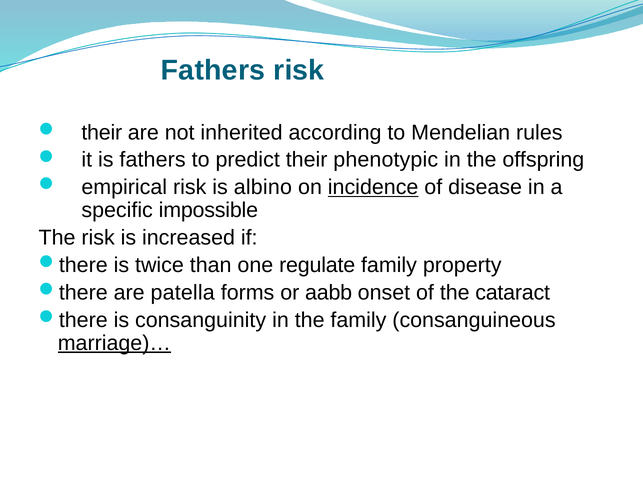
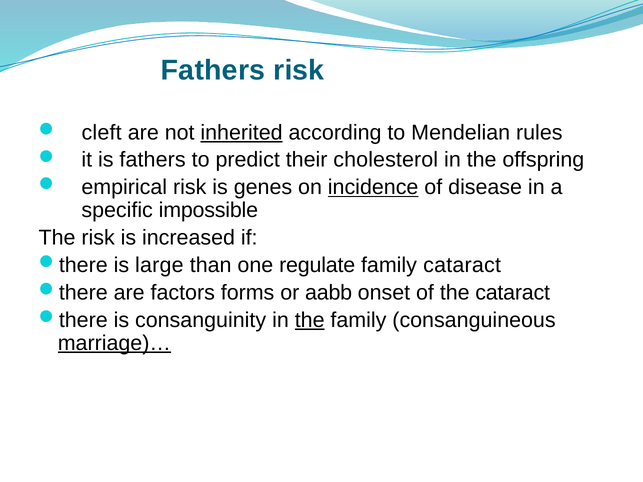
their: their -> cleft (102, 133)
inherited underline: none -> present (242, 133)
phenotypic: phenotypic -> cholesterol (386, 160)
albino: albino -> genes (263, 187)
twice: twice -> large (159, 265)
family property: property -> cataract (462, 265)
patella: patella -> factors (183, 293)
the underline: none -> present (310, 320)
